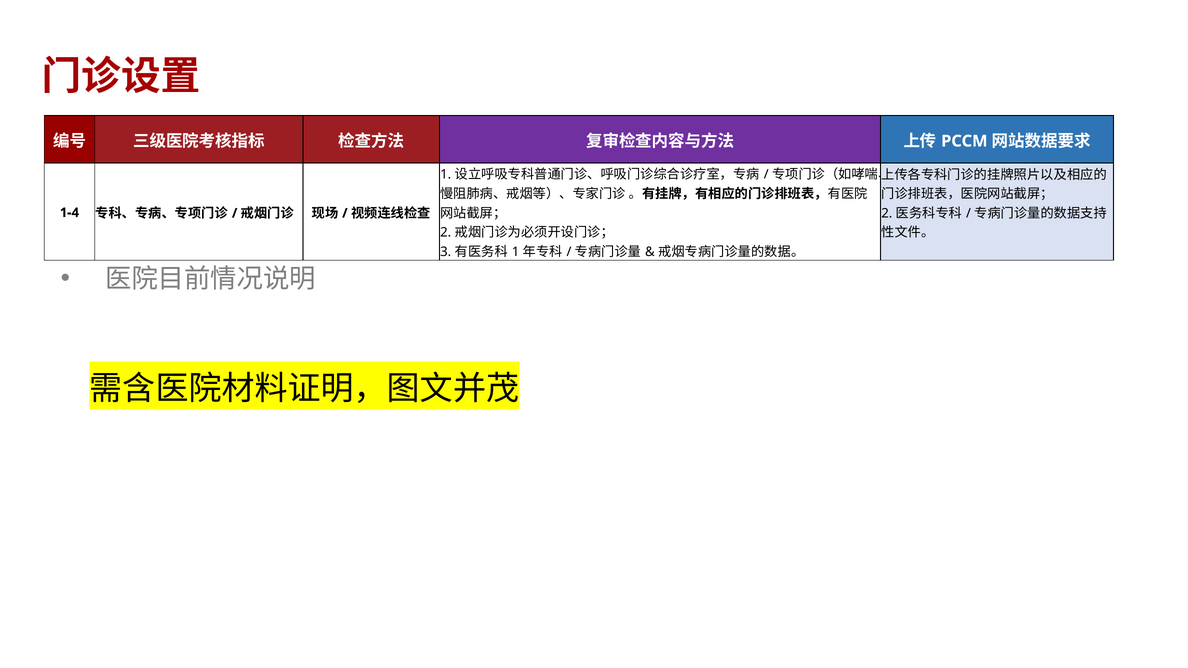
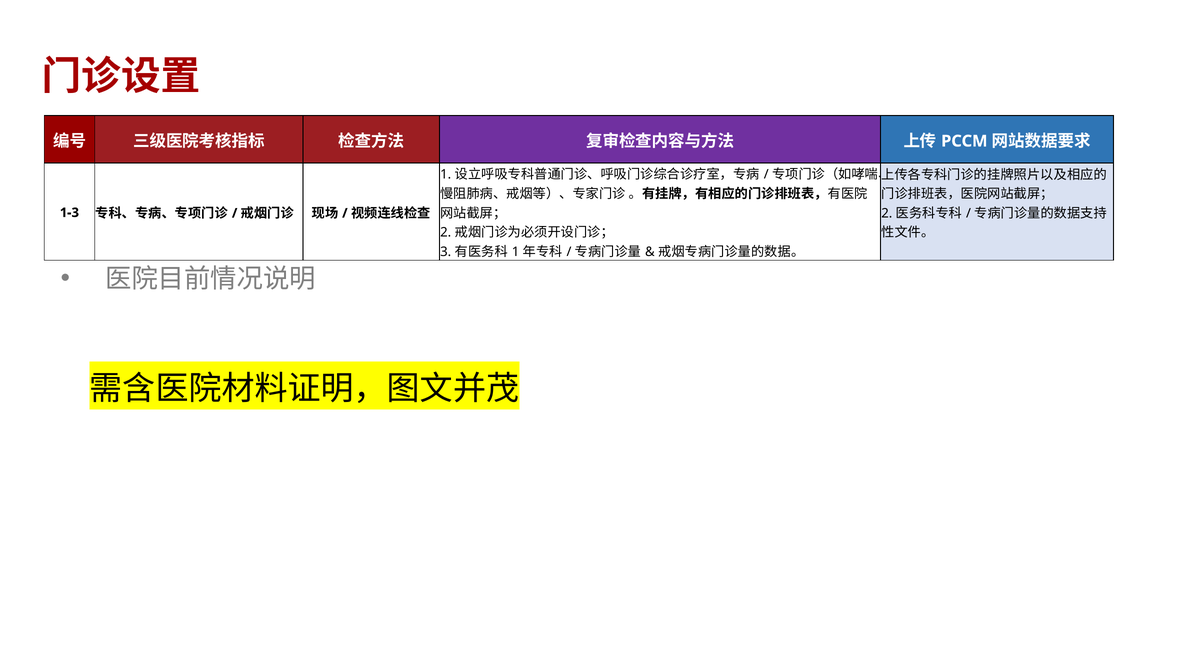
1-4: 1-4 -> 1-3 (69, 213)
